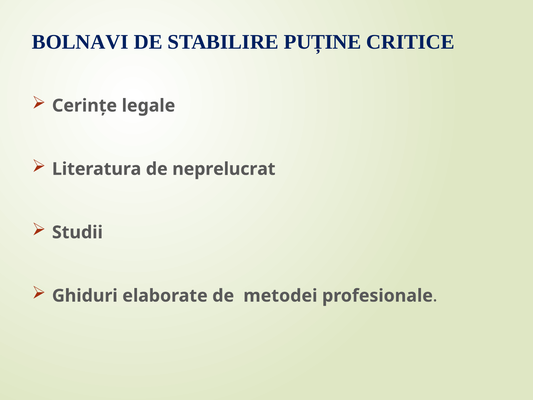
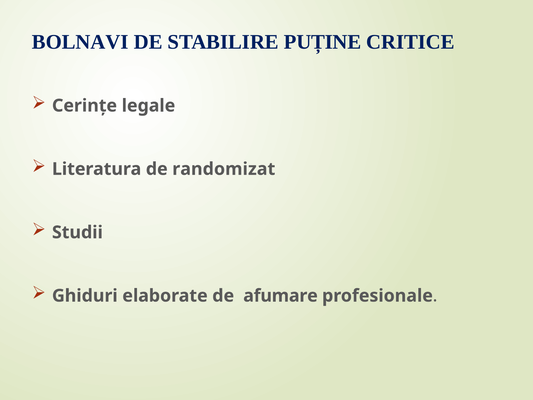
neprelucrat: neprelucrat -> randomizat (224, 169)
metodei: metodei -> afumare (280, 296)
